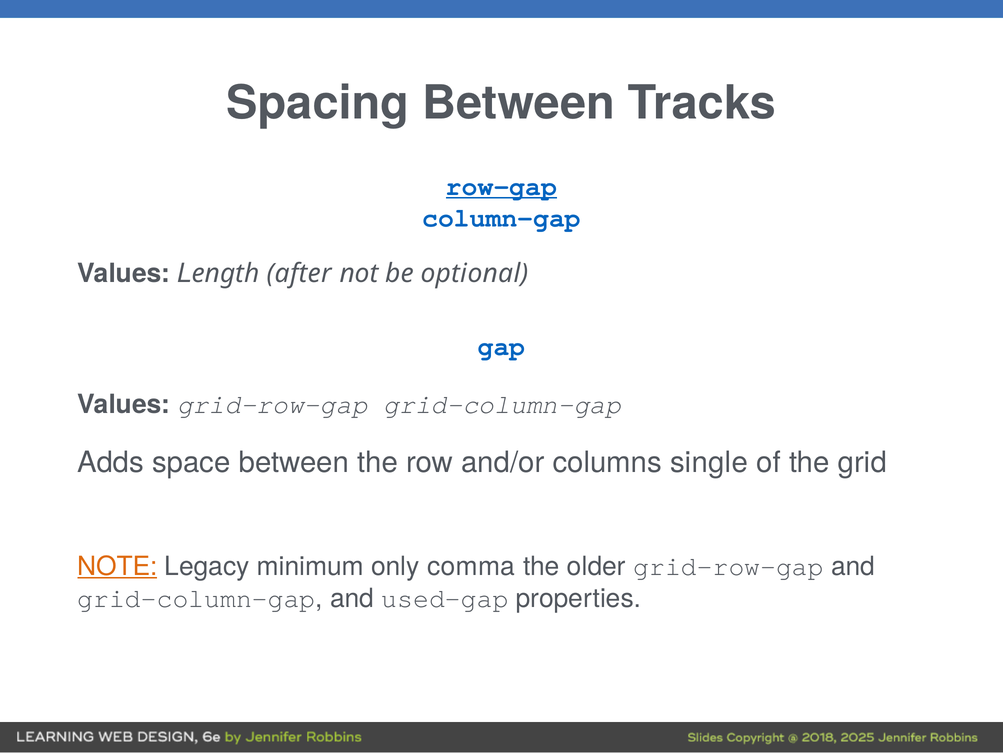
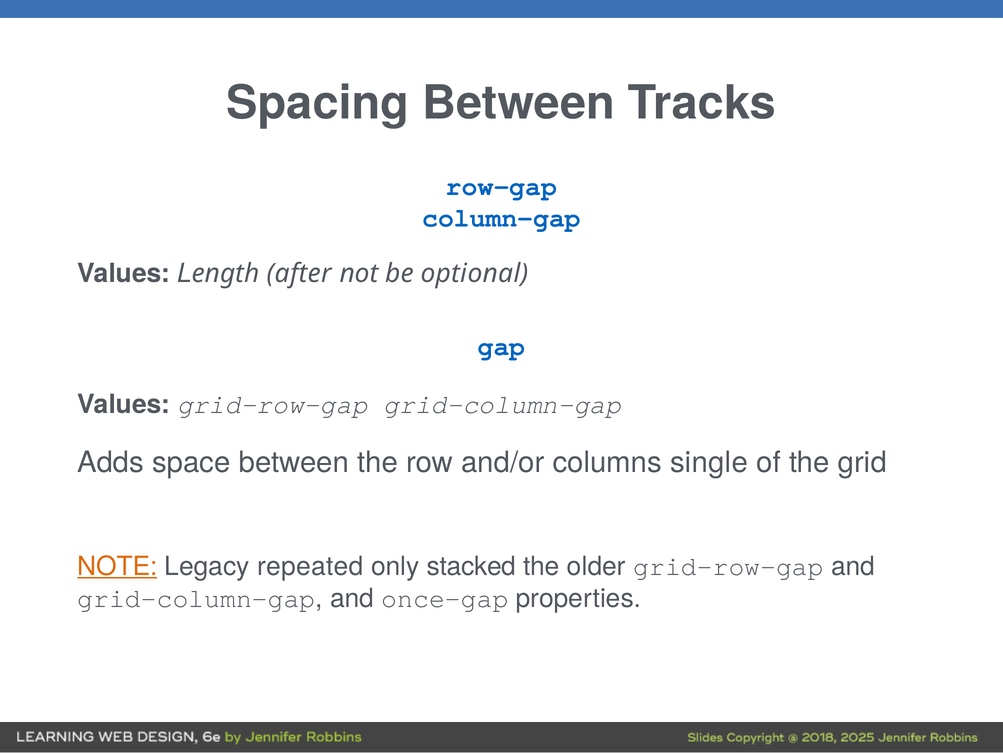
row-gap underline: present -> none (502, 186)
minimum: minimum -> repeated (310, 566)
comma: comma -> stacked (471, 566)
used-gap: used-gap -> once-gap (445, 598)
